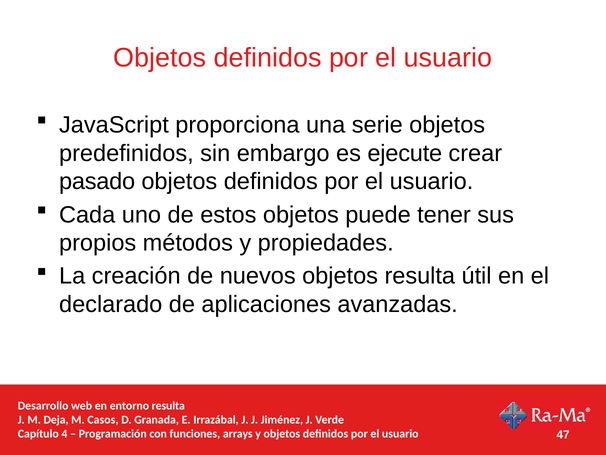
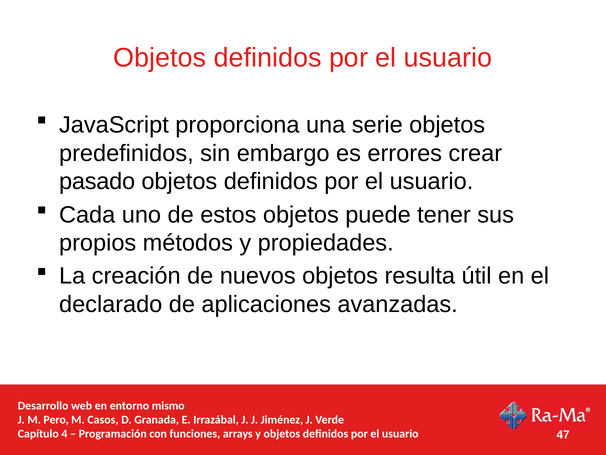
ejecute: ejecute -> errores (405, 153)
entorno resulta: resulta -> mismo (168, 405)
Deja: Deja -> Pero (56, 419)
